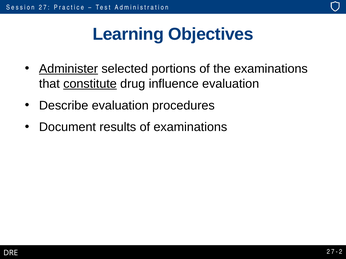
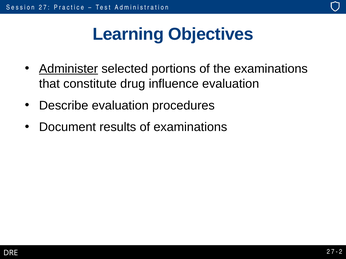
constitute underline: present -> none (90, 84)
